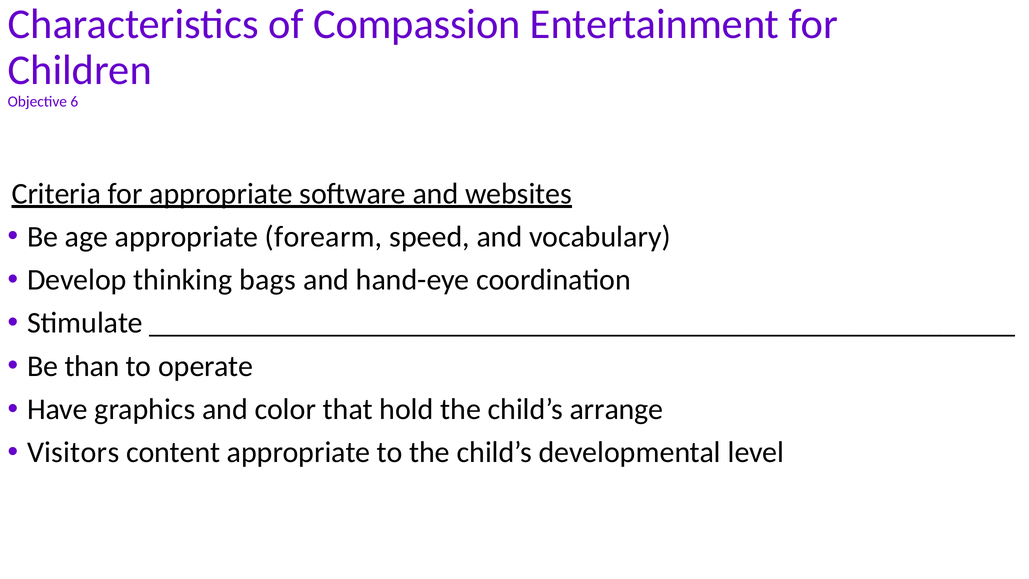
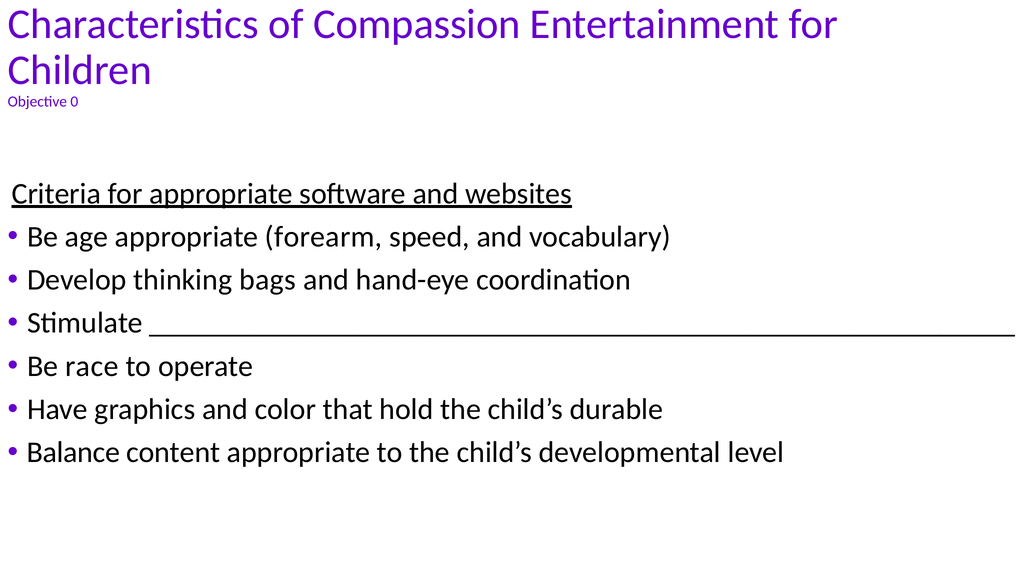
6: 6 -> 0 (74, 102)
than: than -> race (92, 366)
arrange: arrange -> durable (616, 409)
Visitors: Visitors -> Balance (73, 452)
